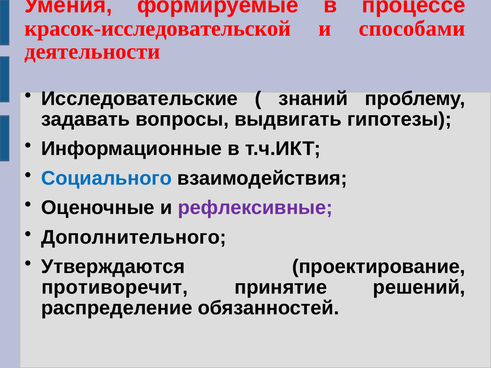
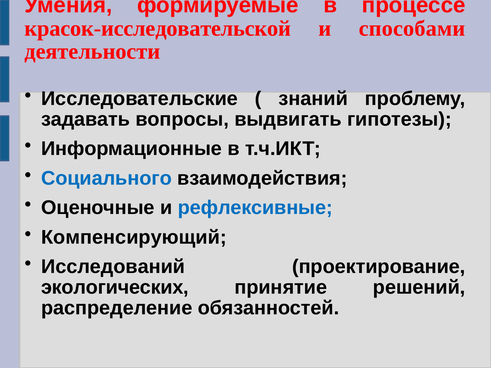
рефлексивные colour: purple -> blue (255, 208)
Дополнительного: Дополнительного -> Компенсирующий (134, 237)
Утверждаются: Утверждаются -> Исследований (113, 267)
противоречит: противоречит -> экологических (115, 288)
